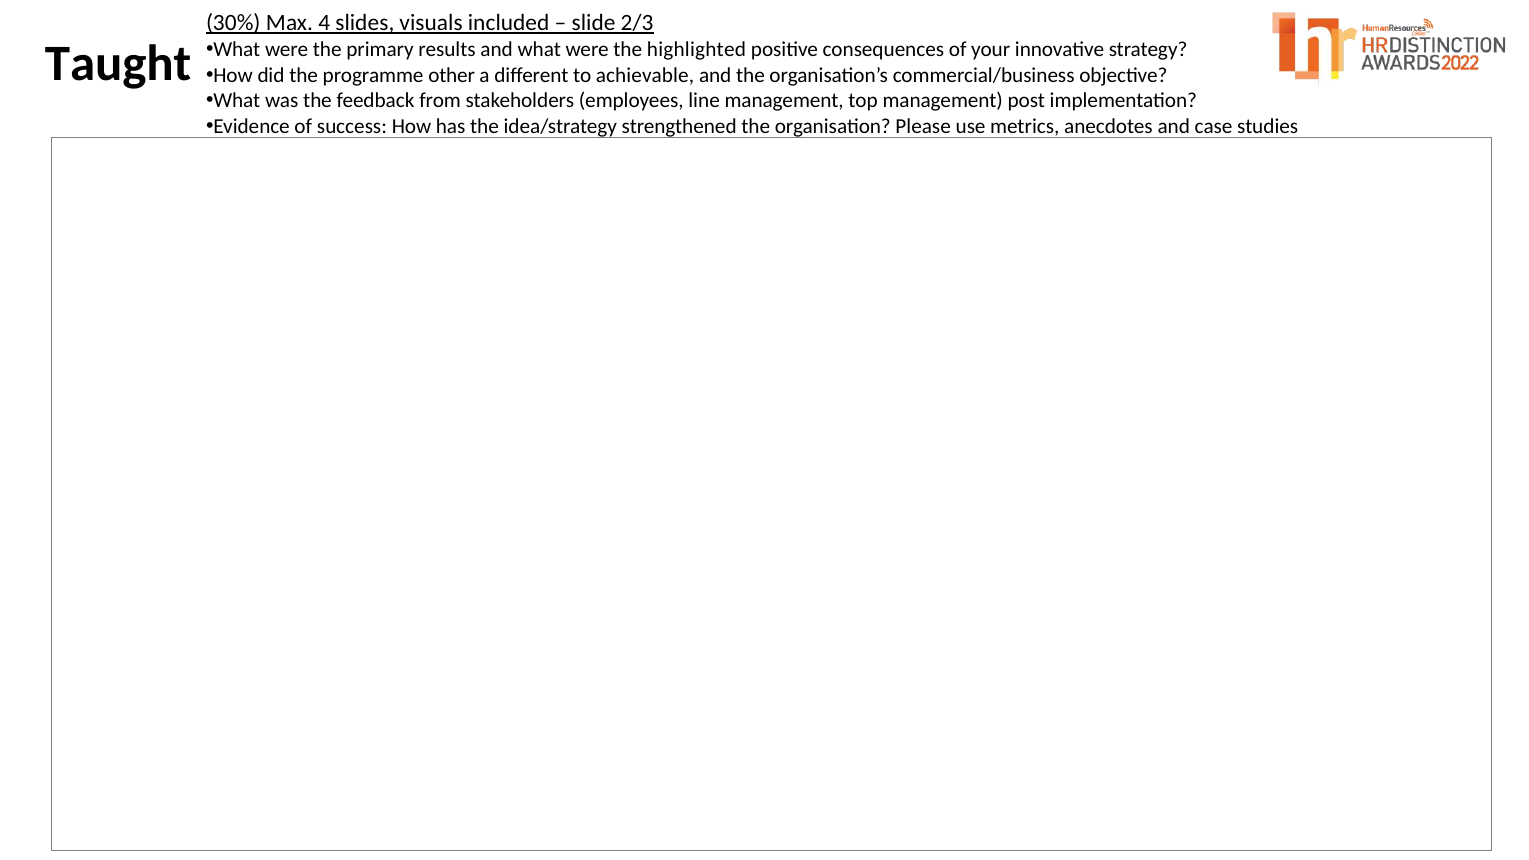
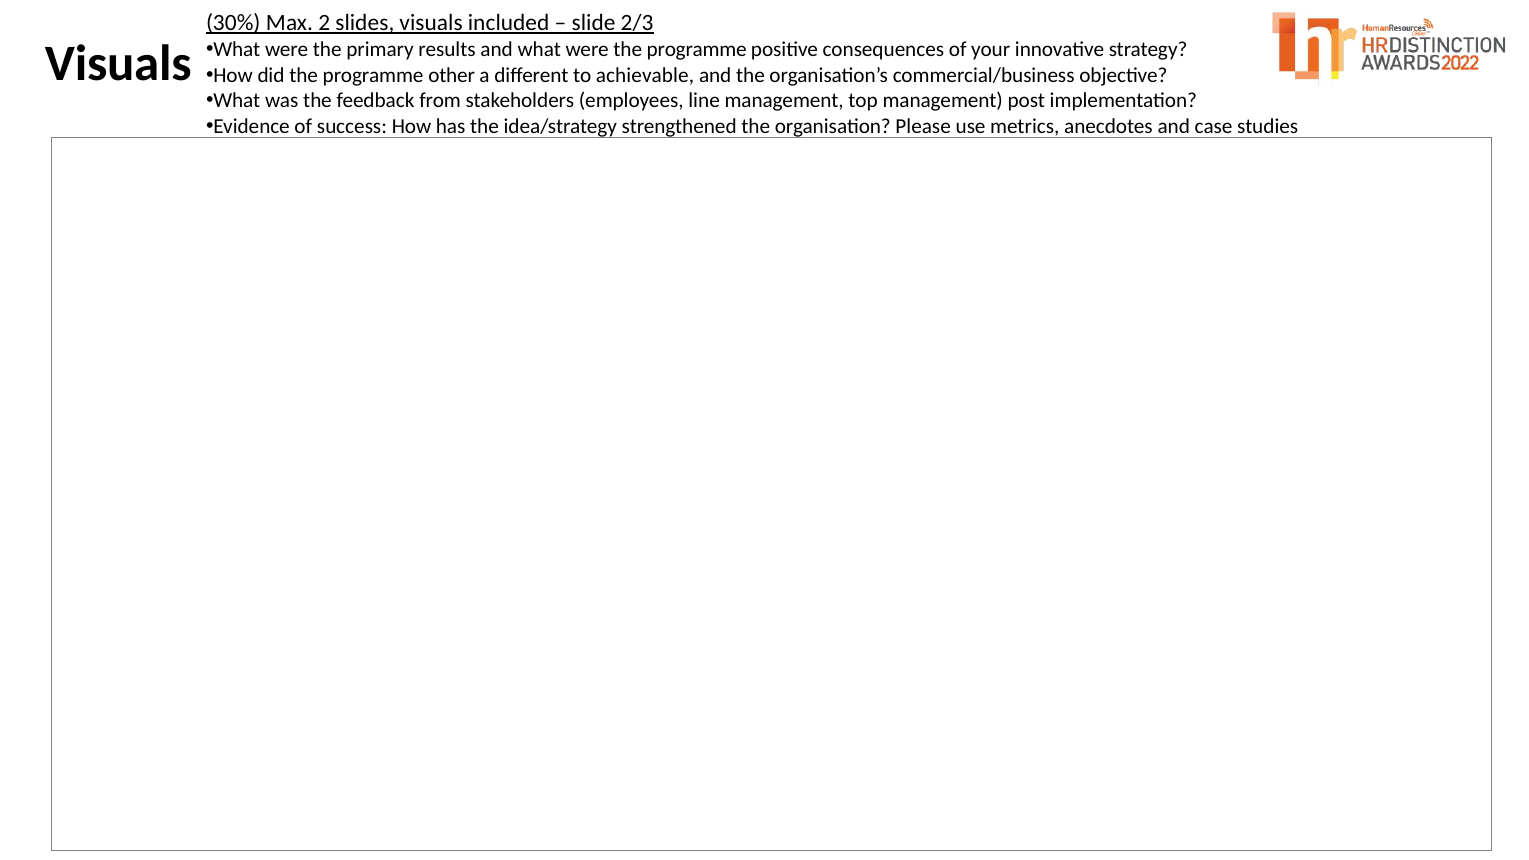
4: 4 -> 2 (324, 23)
were the highlighted: highlighted -> programme (697, 50)
Taught: Taught -> Visuals (118, 64)
